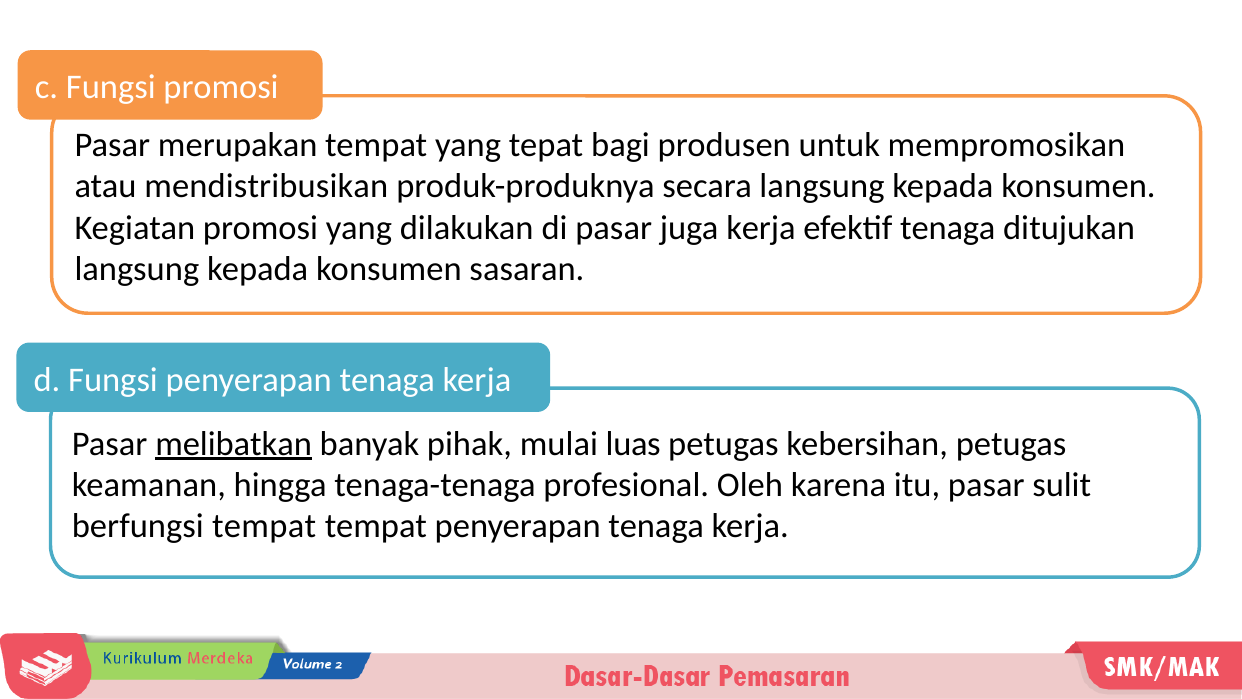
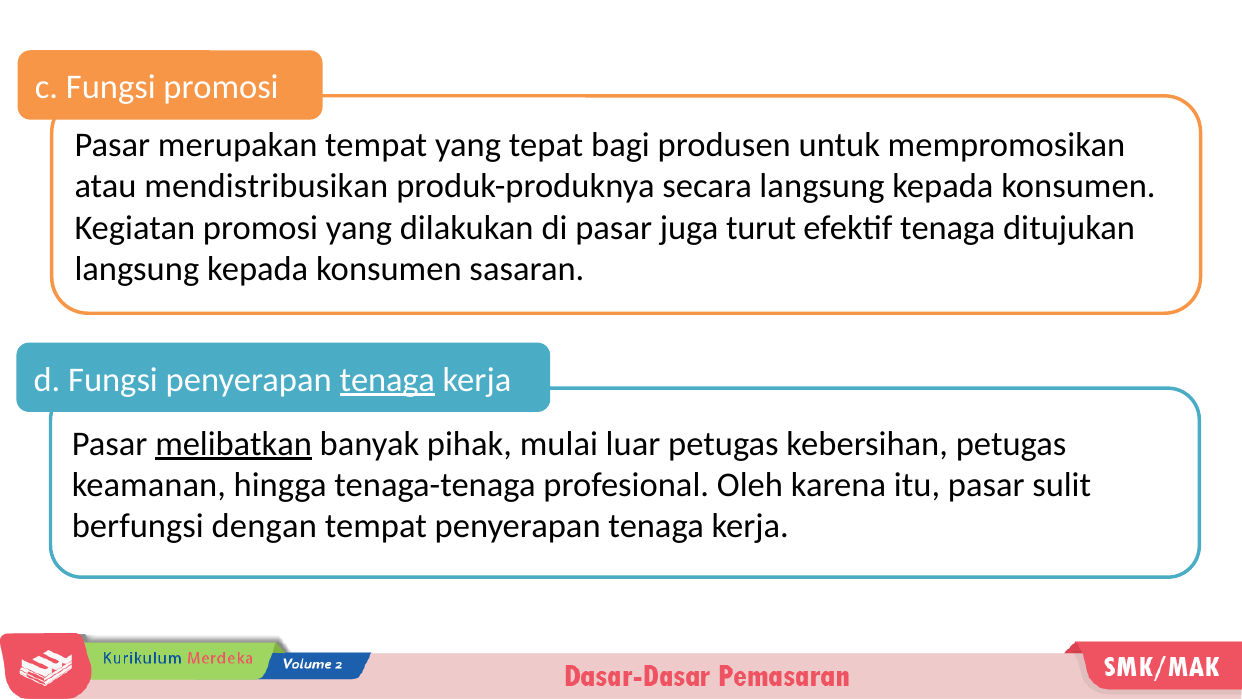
juga kerja: kerja -> turut (761, 228)
tenaga underline: none -> present (387, 379)
luas: luas -> luar (633, 443)
berfungsi tempat: tempat -> dengan (264, 526)
